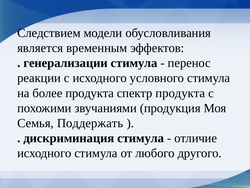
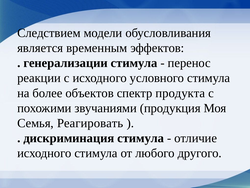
более продукта: продукта -> объектов (90, 93)
Поддержать: Поддержать -> Реагировать (90, 123)
